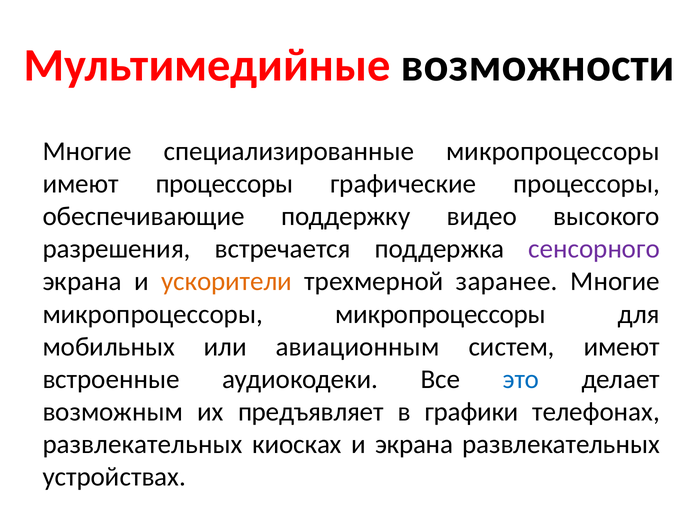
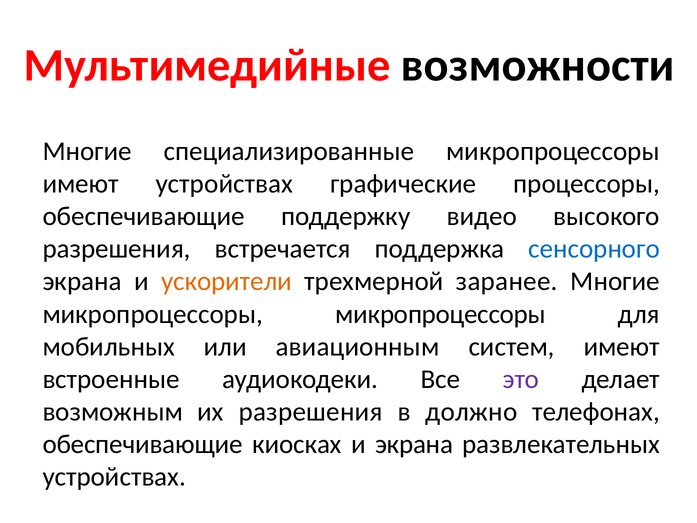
имеют процессоры: процессоры -> устройствах (224, 184)
сенсорного colour: purple -> blue (594, 249)
это colour: blue -> purple (521, 379)
их предъявляет: предъявляет -> разрешения (311, 412)
графики: графики -> должно (471, 412)
развлекательных: развлекательных -> обеспечивающие (143, 444)
